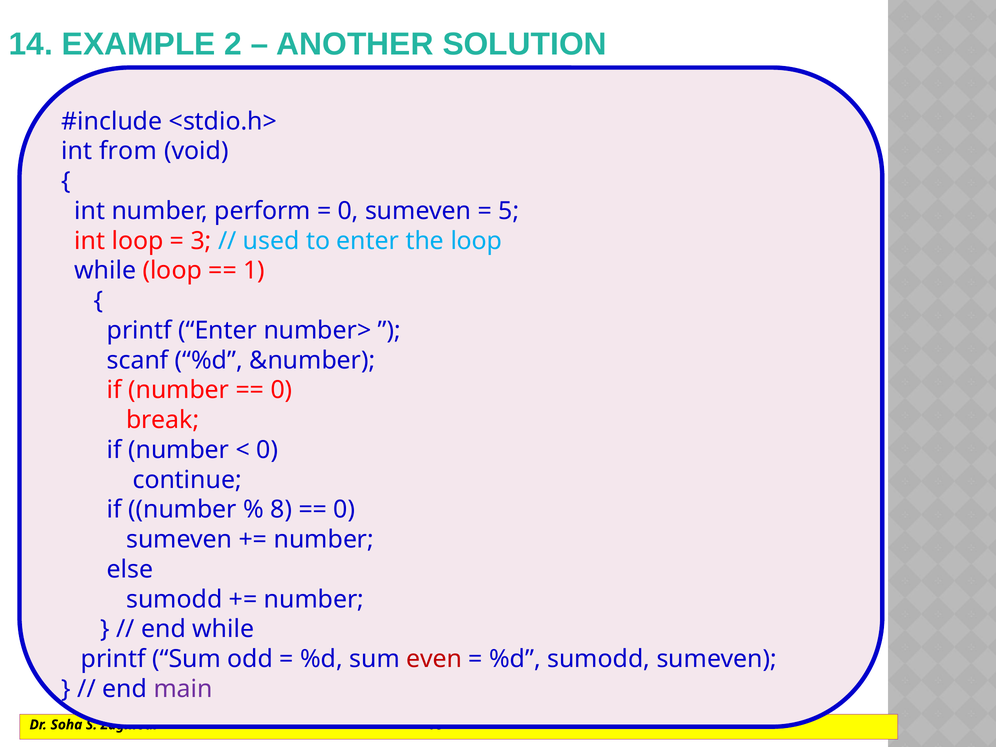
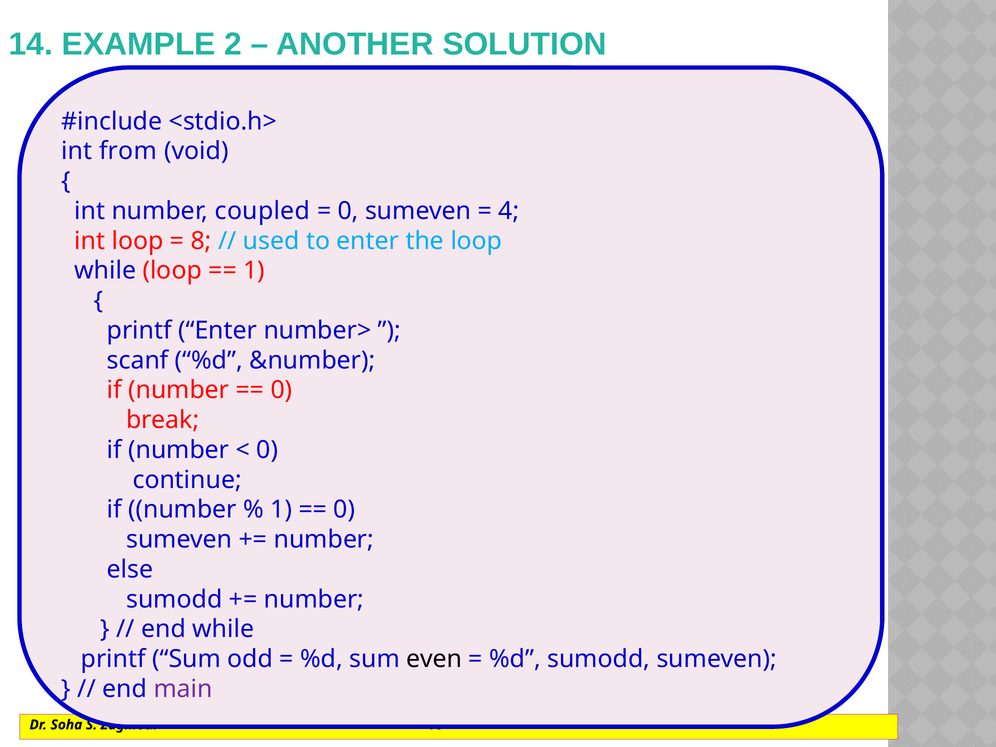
perform: perform -> coupled (262, 211)
5: 5 -> 4 (509, 211)
3: 3 -> 8 (201, 241)
8: 8 -> 1 (281, 510)
even colour: red -> black (434, 659)
